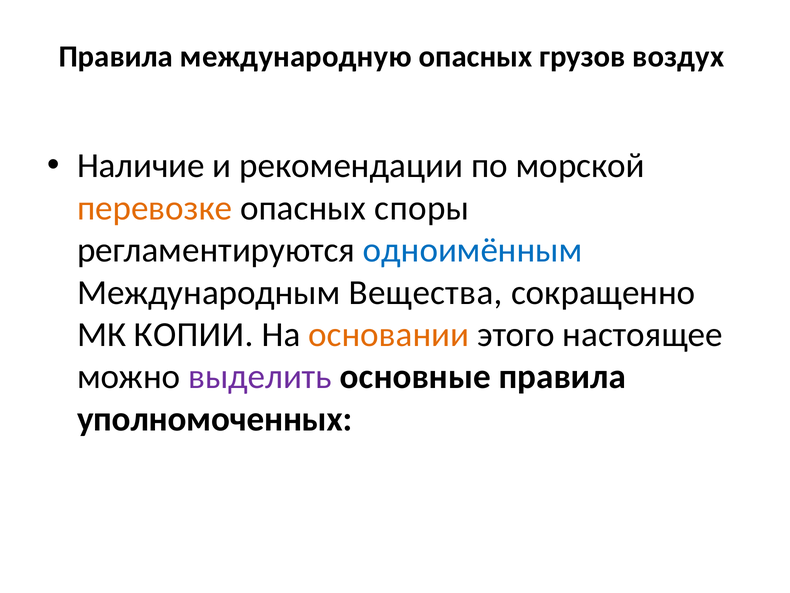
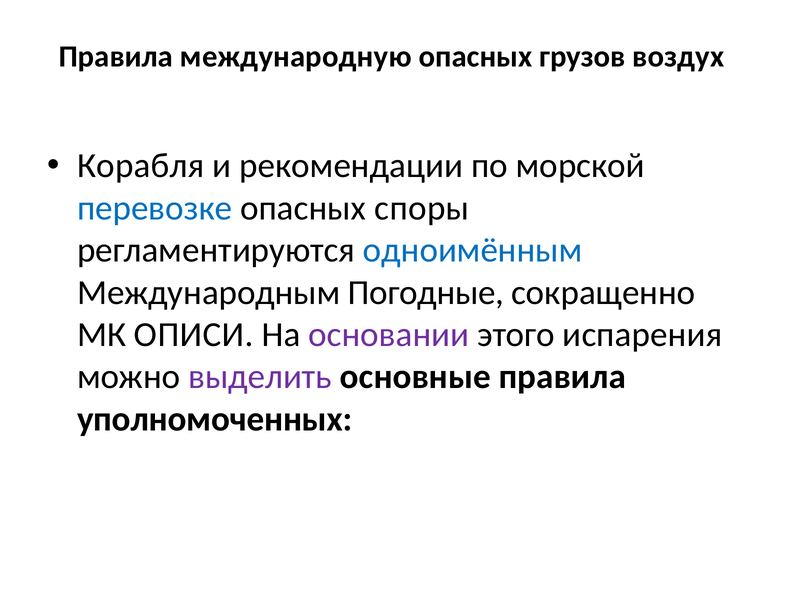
Наличие: Наличие -> Корабля (141, 166)
перевозке colour: orange -> blue (155, 208)
Вещества: Вещества -> Погодные (426, 292)
КОПИИ: КОПИИ -> ОПИСИ (194, 334)
основании colour: orange -> purple (389, 334)
настоящее: настоящее -> испарения (643, 334)
